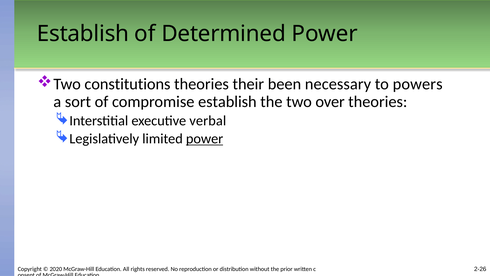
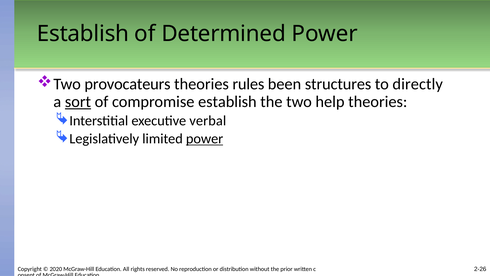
constitutions: constitutions -> provocateurs (128, 84)
their: their -> rules (248, 84)
necessary: necessary -> structures (338, 84)
powers: powers -> directly (418, 84)
sort underline: none -> present (78, 102)
over: over -> help (330, 102)
